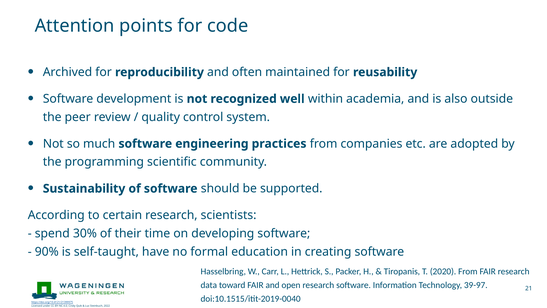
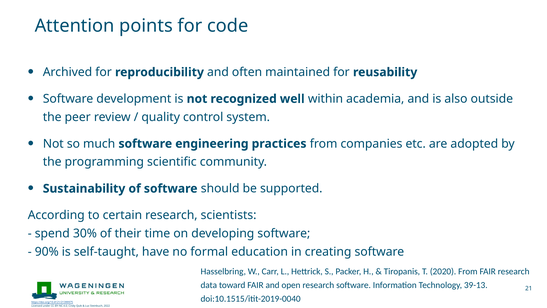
39-97: 39-97 -> 39-13 (476, 285)
